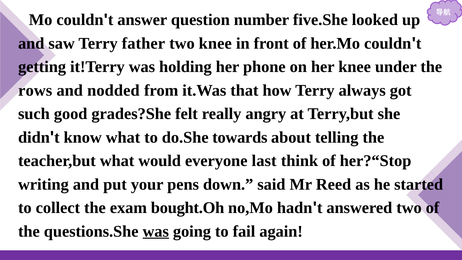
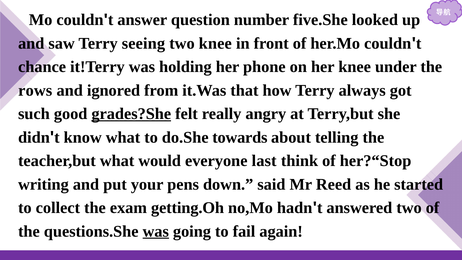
father: father -> seeing (143, 43)
getting: getting -> chance (42, 67)
nodded: nodded -> ignored (114, 90)
grades?She underline: none -> present (131, 114)
bought.Oh: bought.Oh -> getting.Oh (188, 208)
